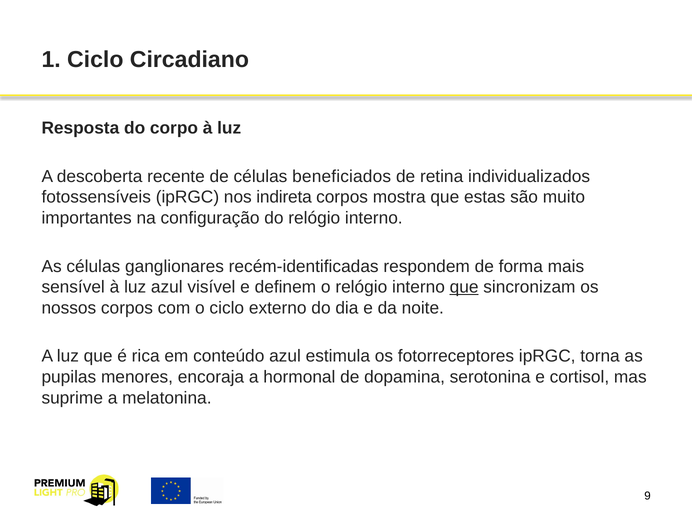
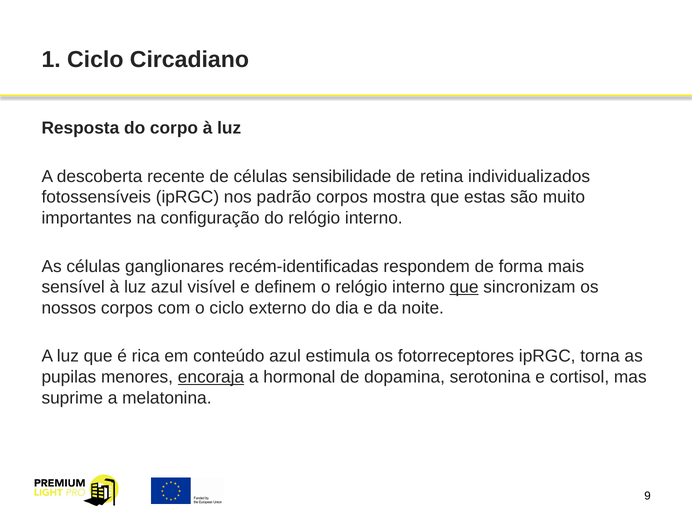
beneficiados: beneficiados -> sensibilidade (342, 176)
indireta: indireta -> padrão (284, 197)
encoraja underline: none -> present (211, 377)
